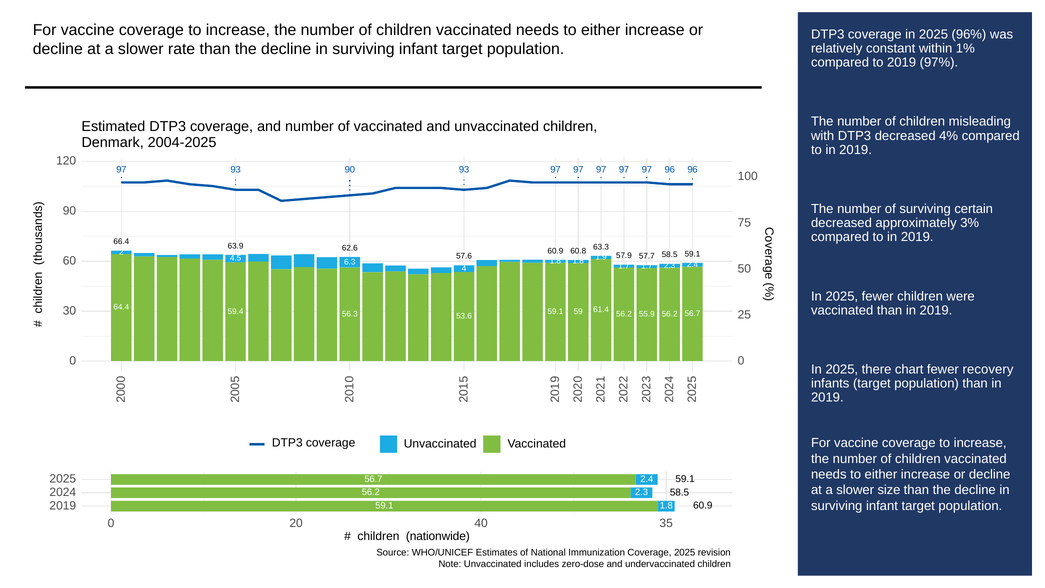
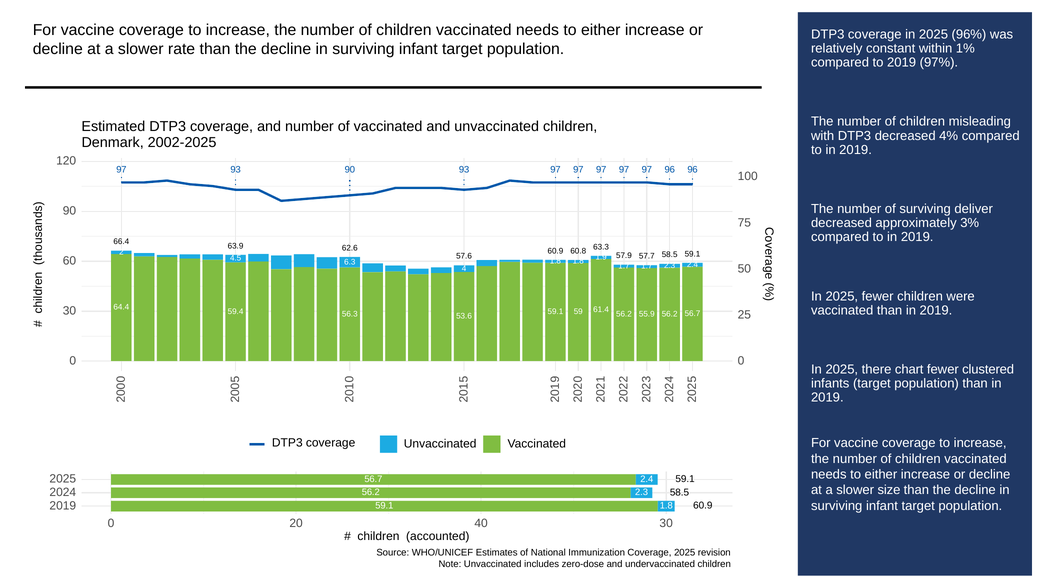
2004-2025: 2004-2025 -> 2002-2025 (182, 142)
certain: certain -> deliver (974, 209)
recovery: recovery -> clustered (988, 369)
40 35: 35 -> 30 (666, 523)
nationwide: nationwide -> accounted (438, 536)
